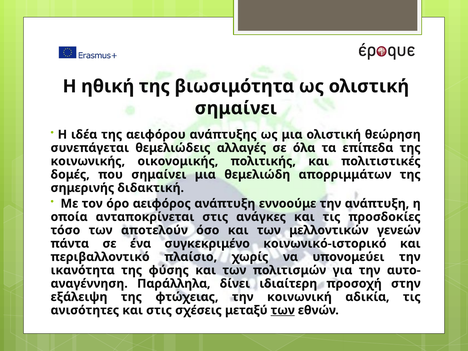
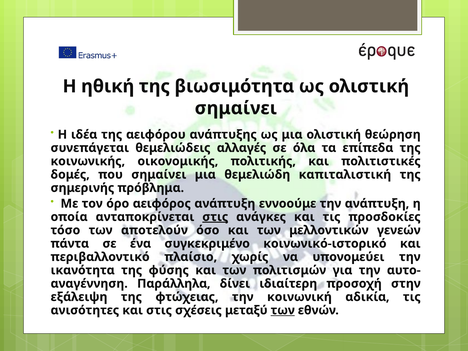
απορριμμάτων: απορριμμάτων -> καπιταλιστική (345, 175)
διδακτική: διδακτική -> πρόβλημα (151, 188)
στις underline: none -> present (215, 217)
